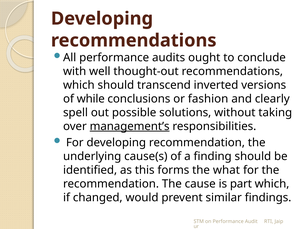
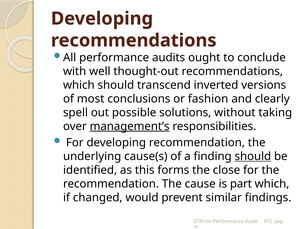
while: while -> most (91, 99)
should underline: none -> present (253, 156)
what: what -> close (226, 170)
